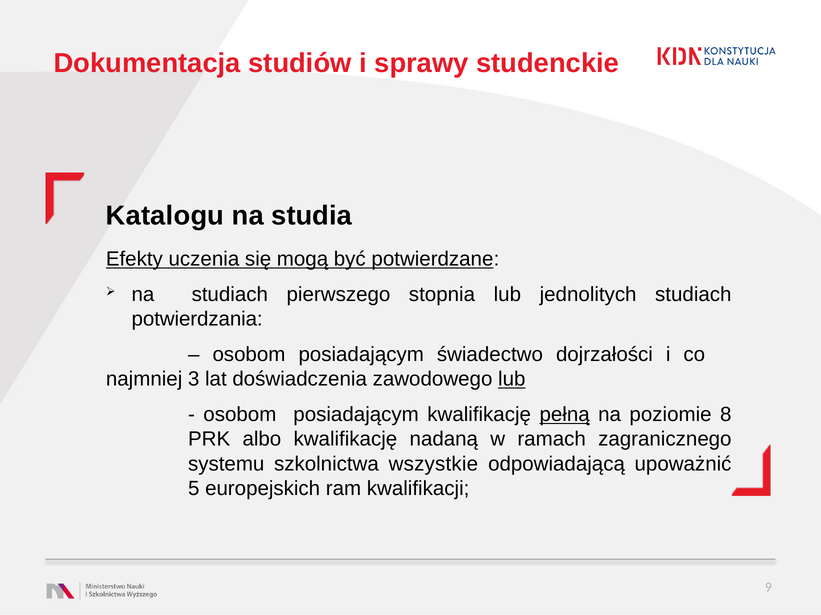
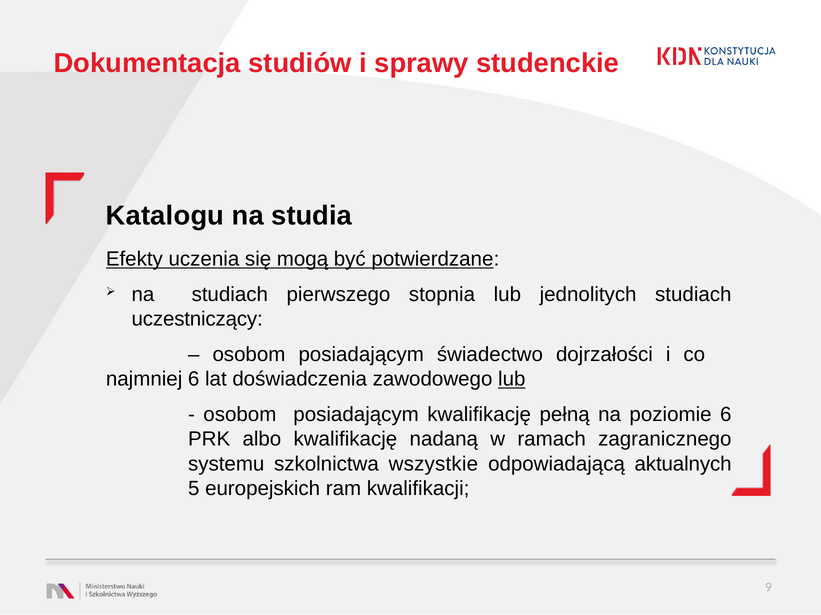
potwierdzania: potwierdzania -> uczestniczący (197, 319)
najmniej 3: 3 -> 6 (194, 380)
pełną underline: present -> none (565, 415)
poziomie 8: 8 -> 6 (726, 415)
upoważnić: upoważnić -> aktualnych (683, 464)
